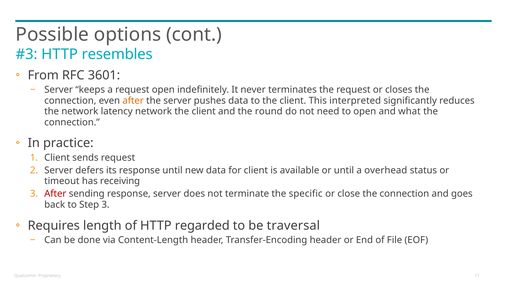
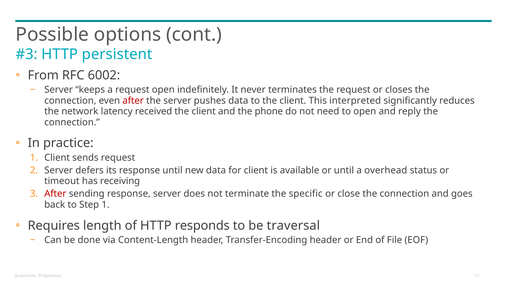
resembles: resembles -> persistent (117, 54)
3601: 3601 -> 6002 (104, 75)
after colour: orange -> red (133, 101)
latency network: network -> received (154, 111)
round: round -> phone (269, 111)
what: what -> reply (409, 111)
Step 3: 3 -> 1 (106, 205)
regarded: regarded -> responds (202, 226)
